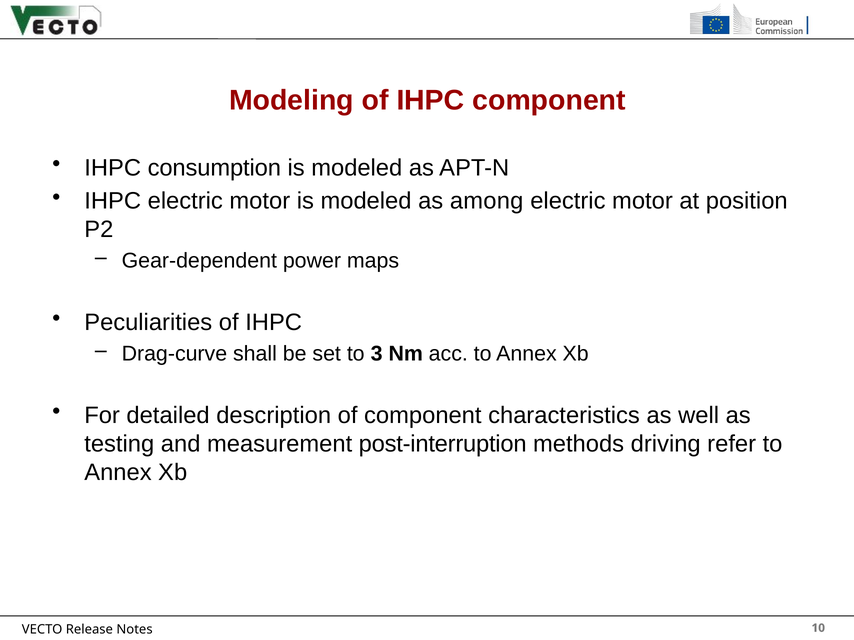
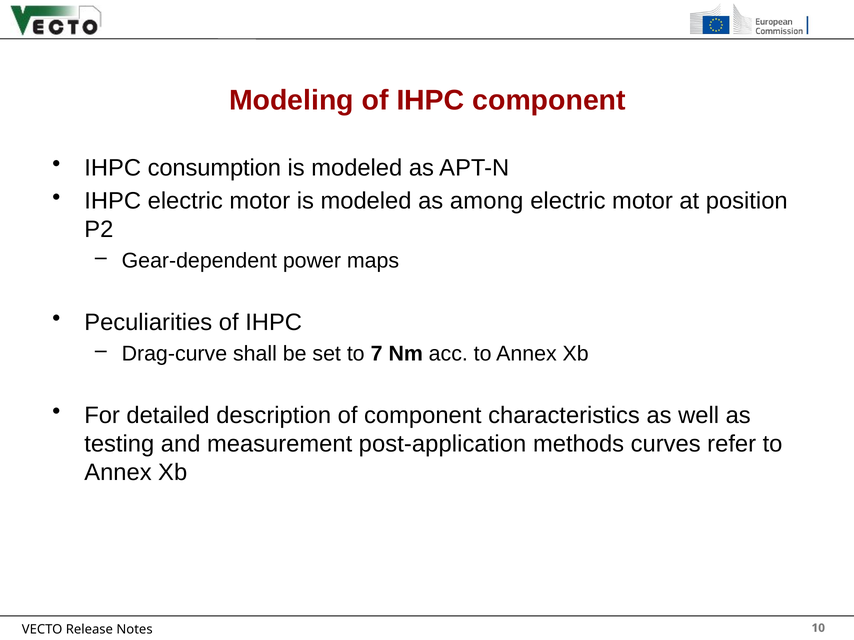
3: 3 -> 7 (377, 354)
post-interruption: post-interruption -> post-application (443, 444)
driving: driving -> curves (666, 444)
